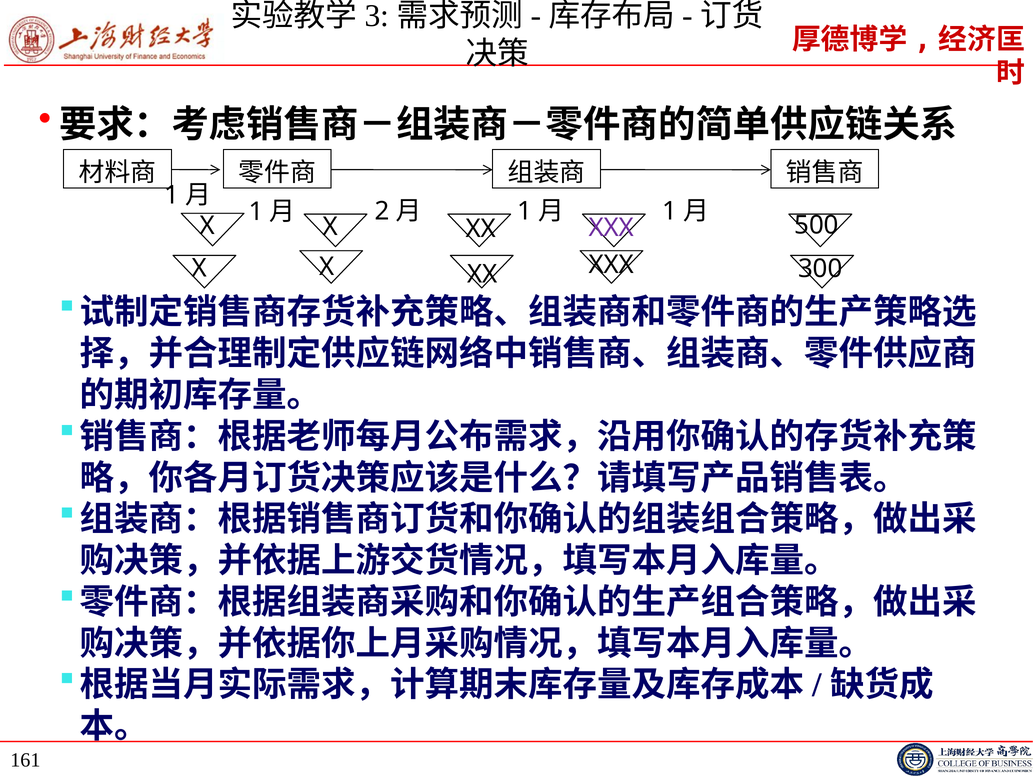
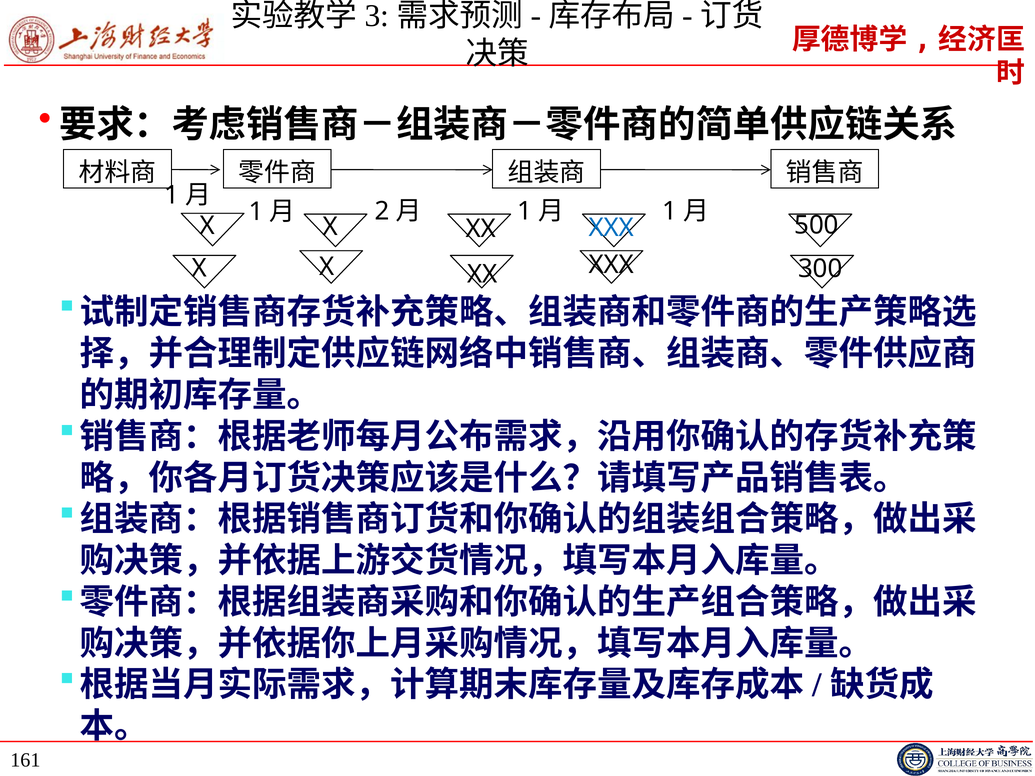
XXX colour: purple -> blue (611, 228)
